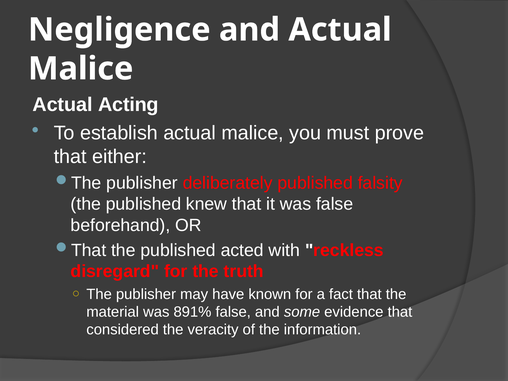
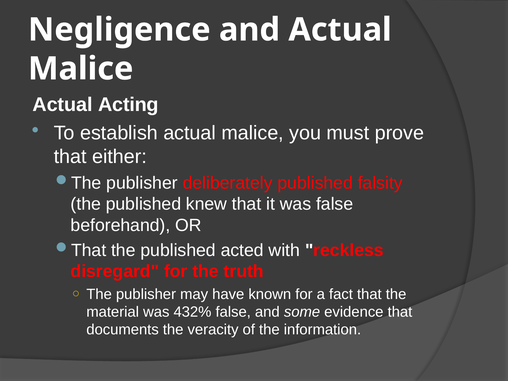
891%: 891% -> 432% (192, 312)
considered: considered -> documents (123, 330)
